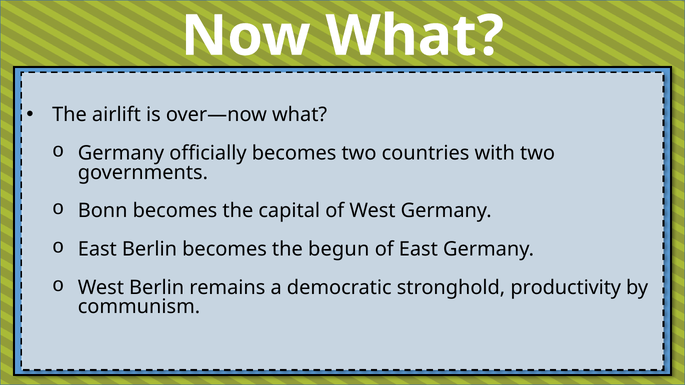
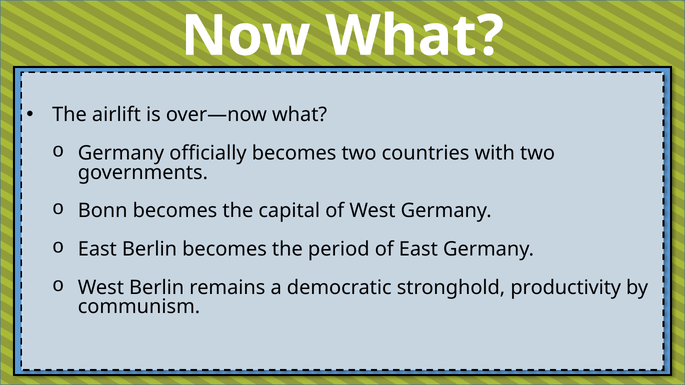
begun: begun -> period (339, 249)
